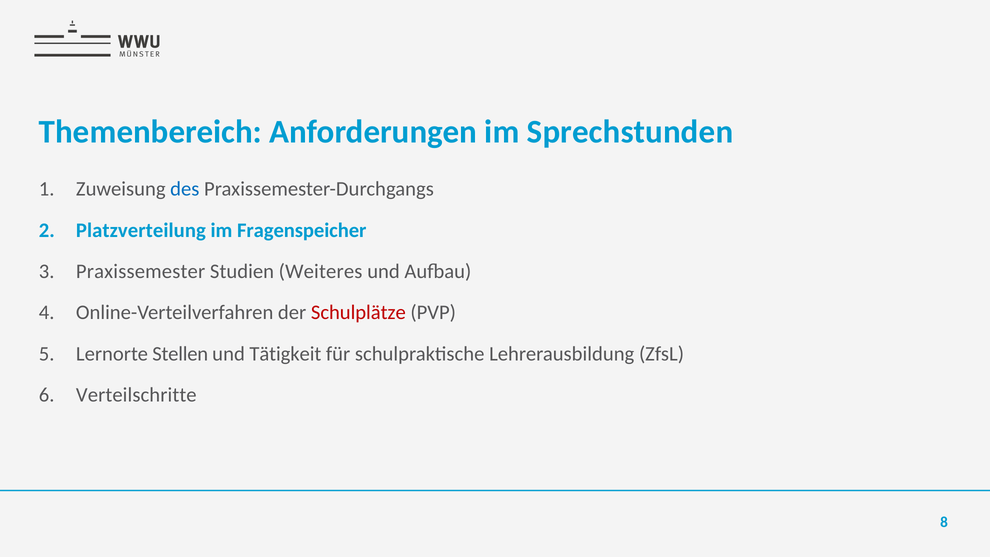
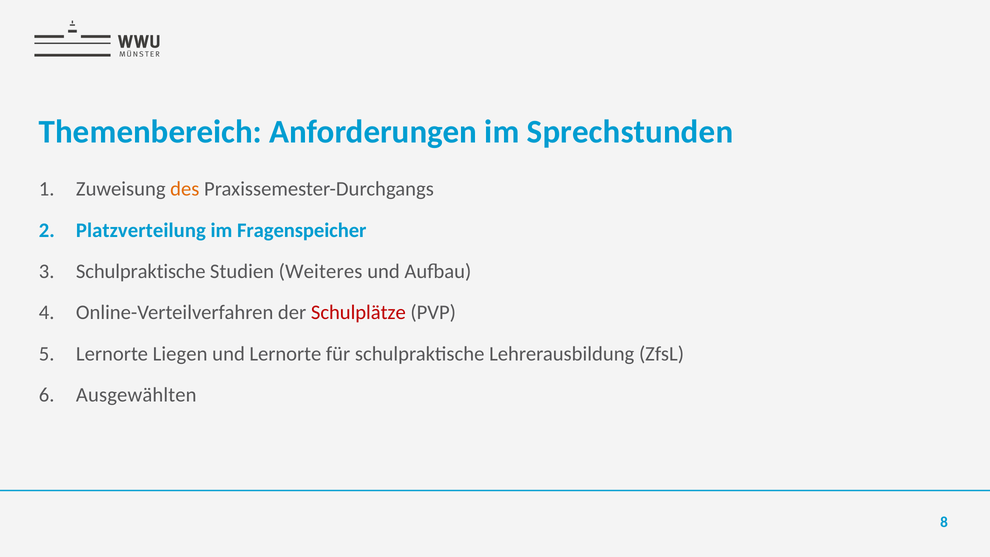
des colour: blue -> orange (185, 189)
Praxissemester: Praxissemester -> Schulpraktische (141, 271)
Stellen: Stellen -> Liegen (180, 354)
und Tätigkeit: Tätigkeit -> Lernorte (285, 354)
Verteilschritte: Verteilschritte -> Ausgewählten (136, 395)
